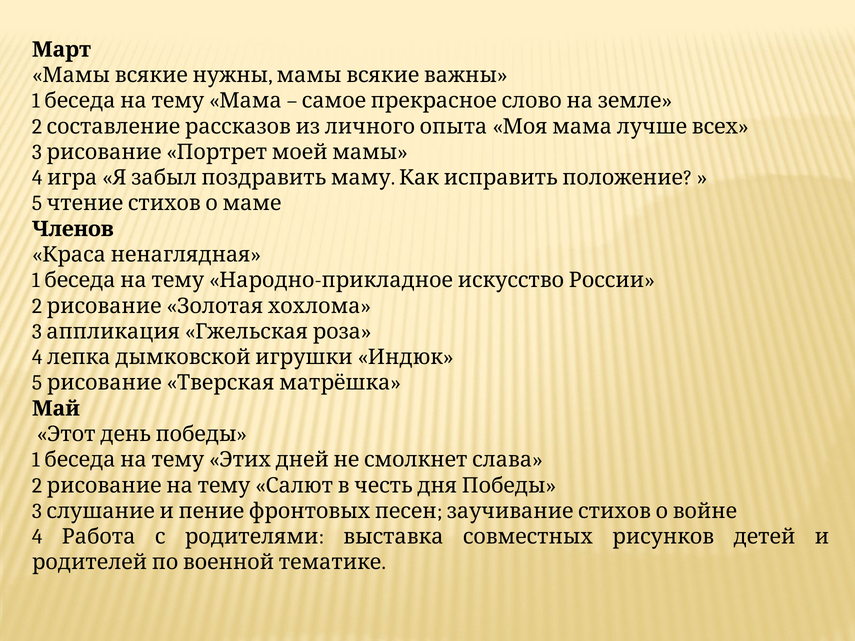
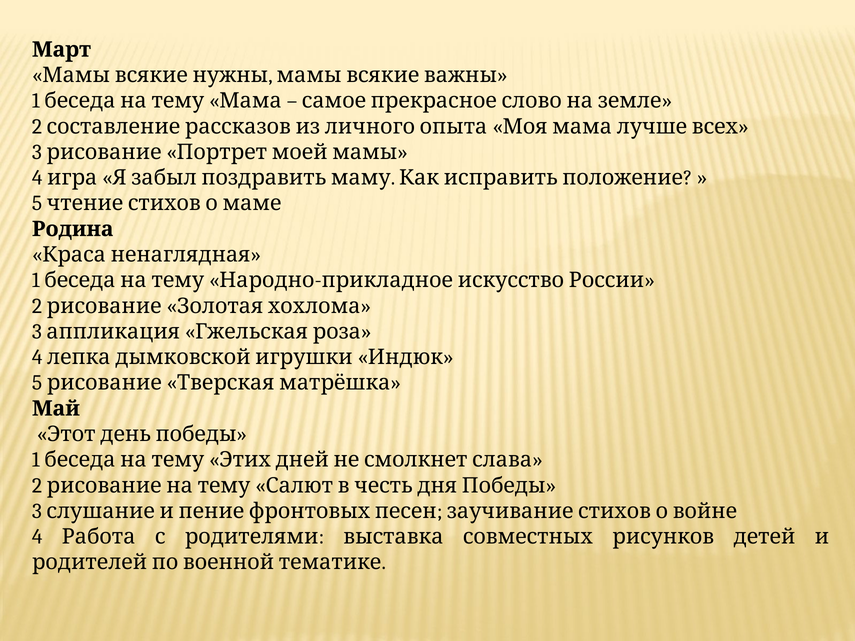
Членов: Членов -> Родина (73, 229)
